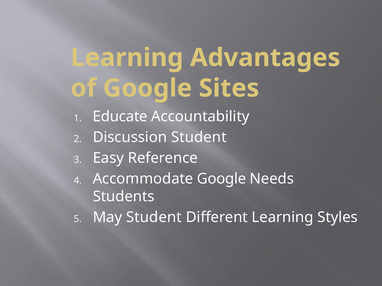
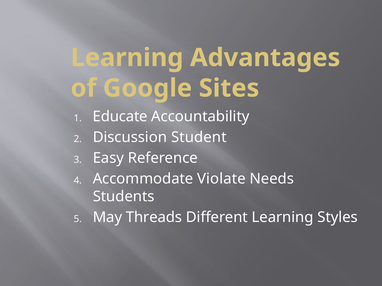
Accommodate Google: Google -> Violate (221, 179)
May Student: Student -> Threads (154, 218)
